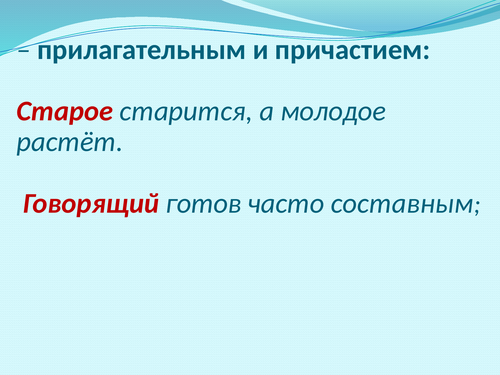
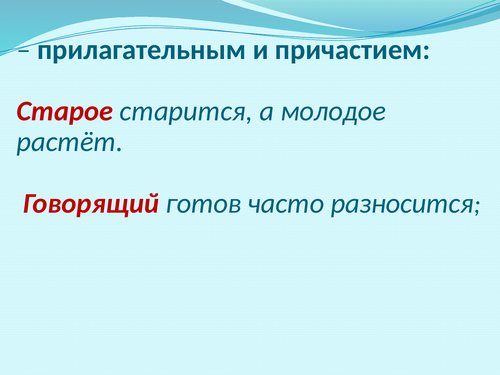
составным: составным -> разносится (402, 203)
